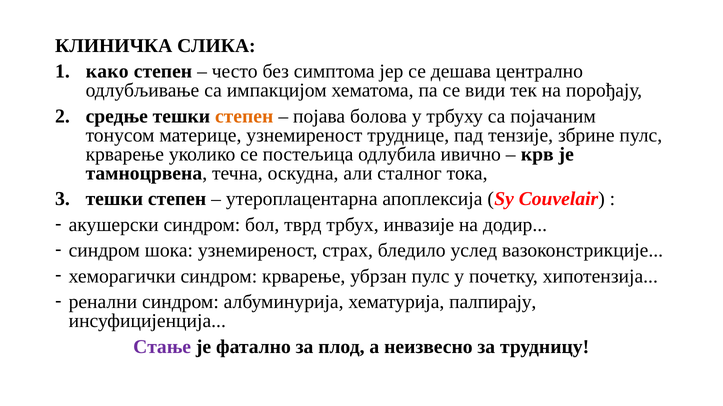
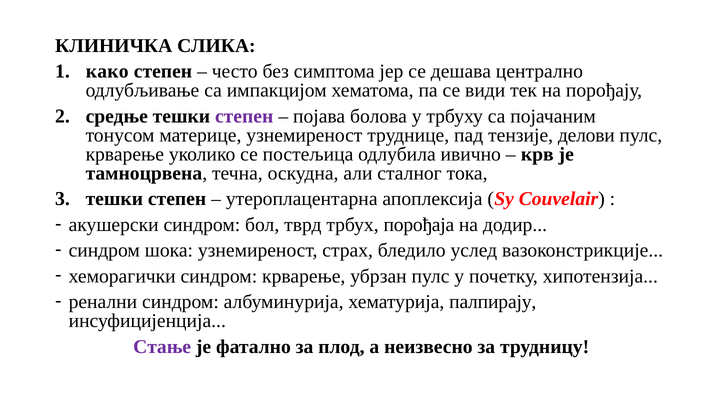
степен colour: orange -> purple (244, 116)
збрине: збрине -> делови (586, 135)
инвазије: инвазије -> порођаја (419, 225)
